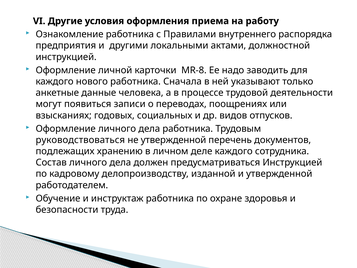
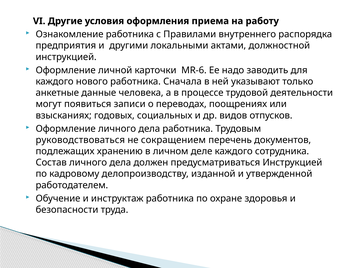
MR-8: MR-8 -> MR-6 (194, 70)
не утвержденной: утвержденной -> сокращением (173, 140)
